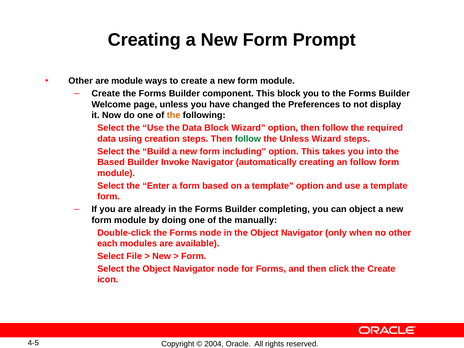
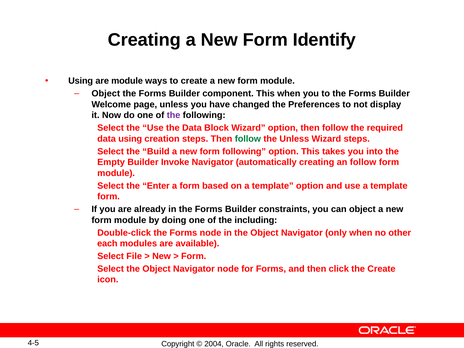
Prompt: Prompt -> Identify (324, 40)
Other: Other -> Using (81, 81)
Create: Create -> Object (106, 94)
This block: block -> when (289, 94)
the colour: orange -> purple (174, 115)
form including: including -> following (244, 151)
Based: Based -> Empty (111, 162)
completing: completing -> constraints (284, 209)
manually: manually -> including (256, 220)
